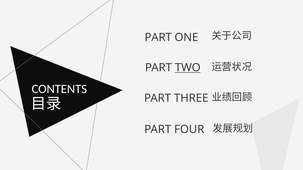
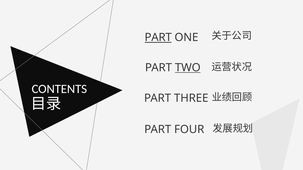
PART underline: none -> present (158, 38)
